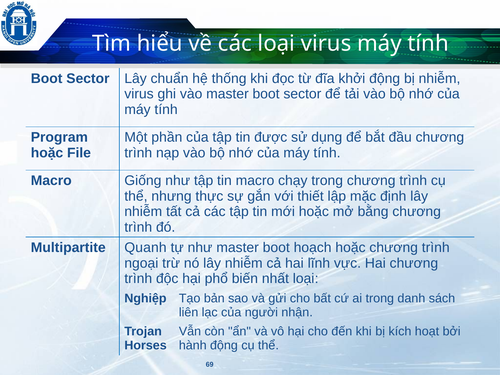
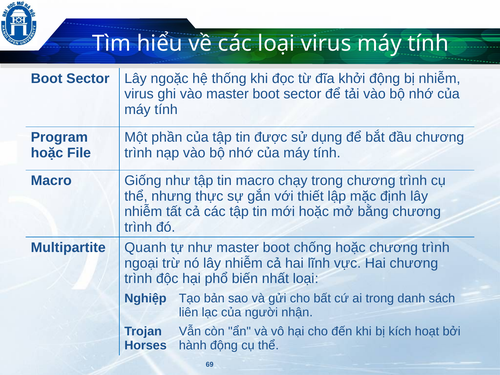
chuẩn: chuẩn -> ngoặc (170, 78)
hoạch: hoạch -> chống (313, 248)
